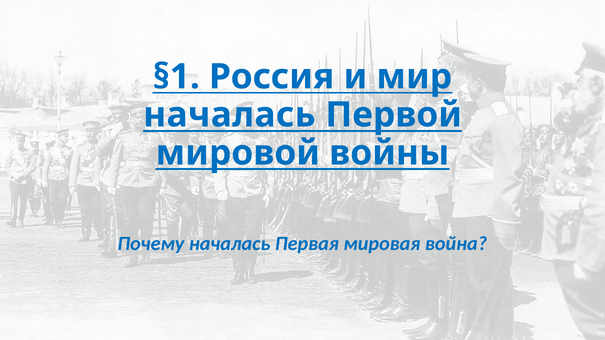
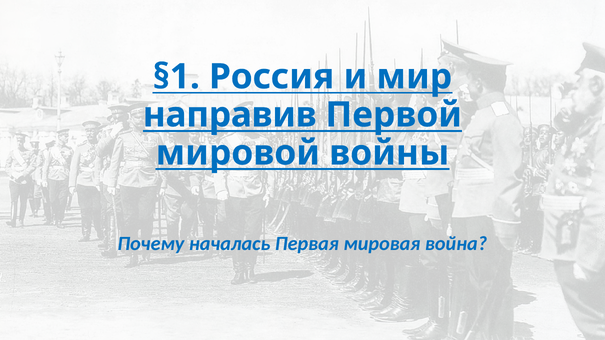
началась: началась -> направив (230, 115)
